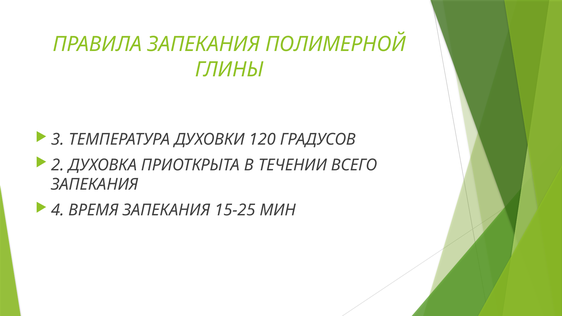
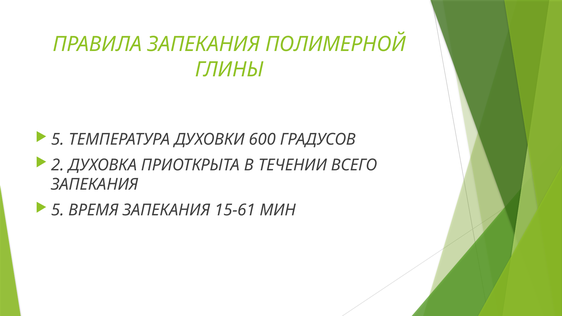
3: 3 -> 5 (58, 140)
120: 120 -> 600 (262, 140)
4: 4 -> 5 (58, 210)
15-25: 15-25 -> 15-61 (235, 210)
